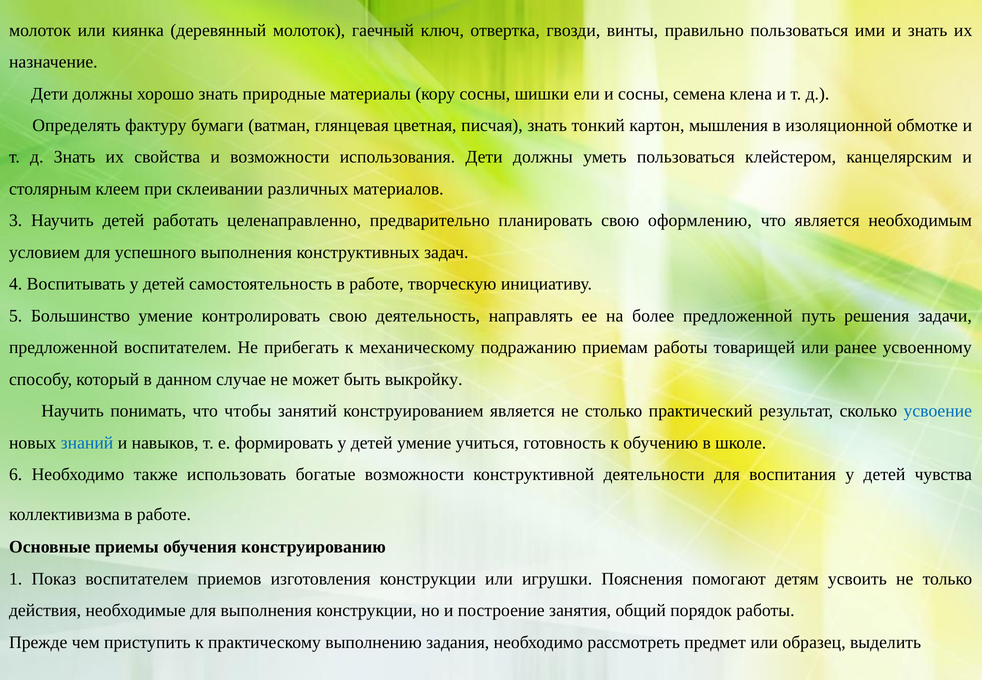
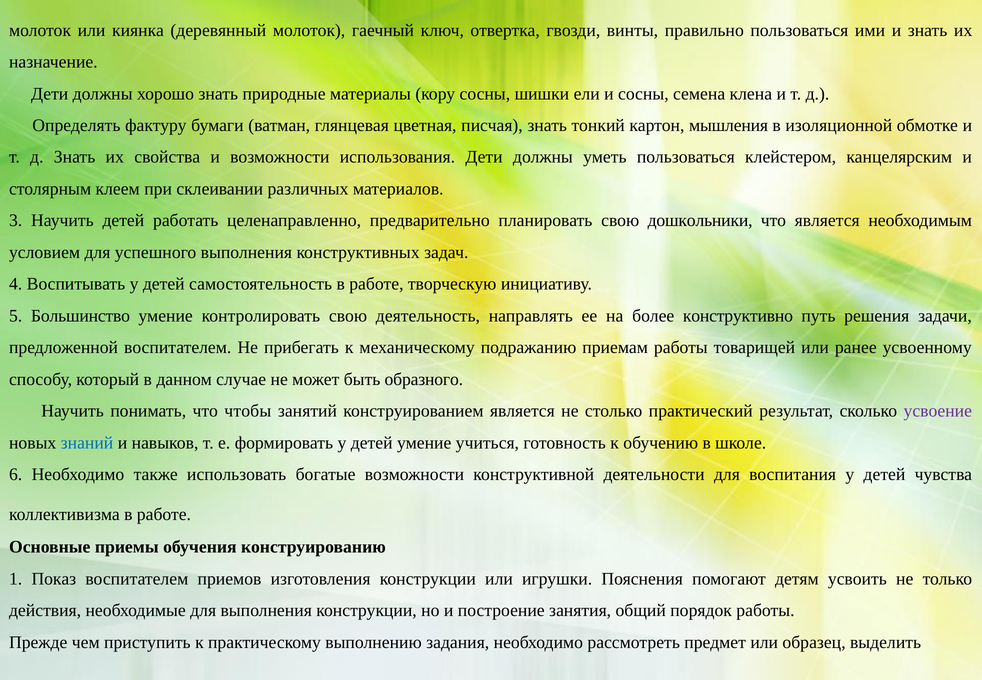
оформлению: оформлению -> дошкольники (700, 221)
более предложенной: предложенной -> конструктивно (738, 316)
выкройку: выкройку -> образного (424, 379)
усвоение colour: blue -> purple (938, 411)
